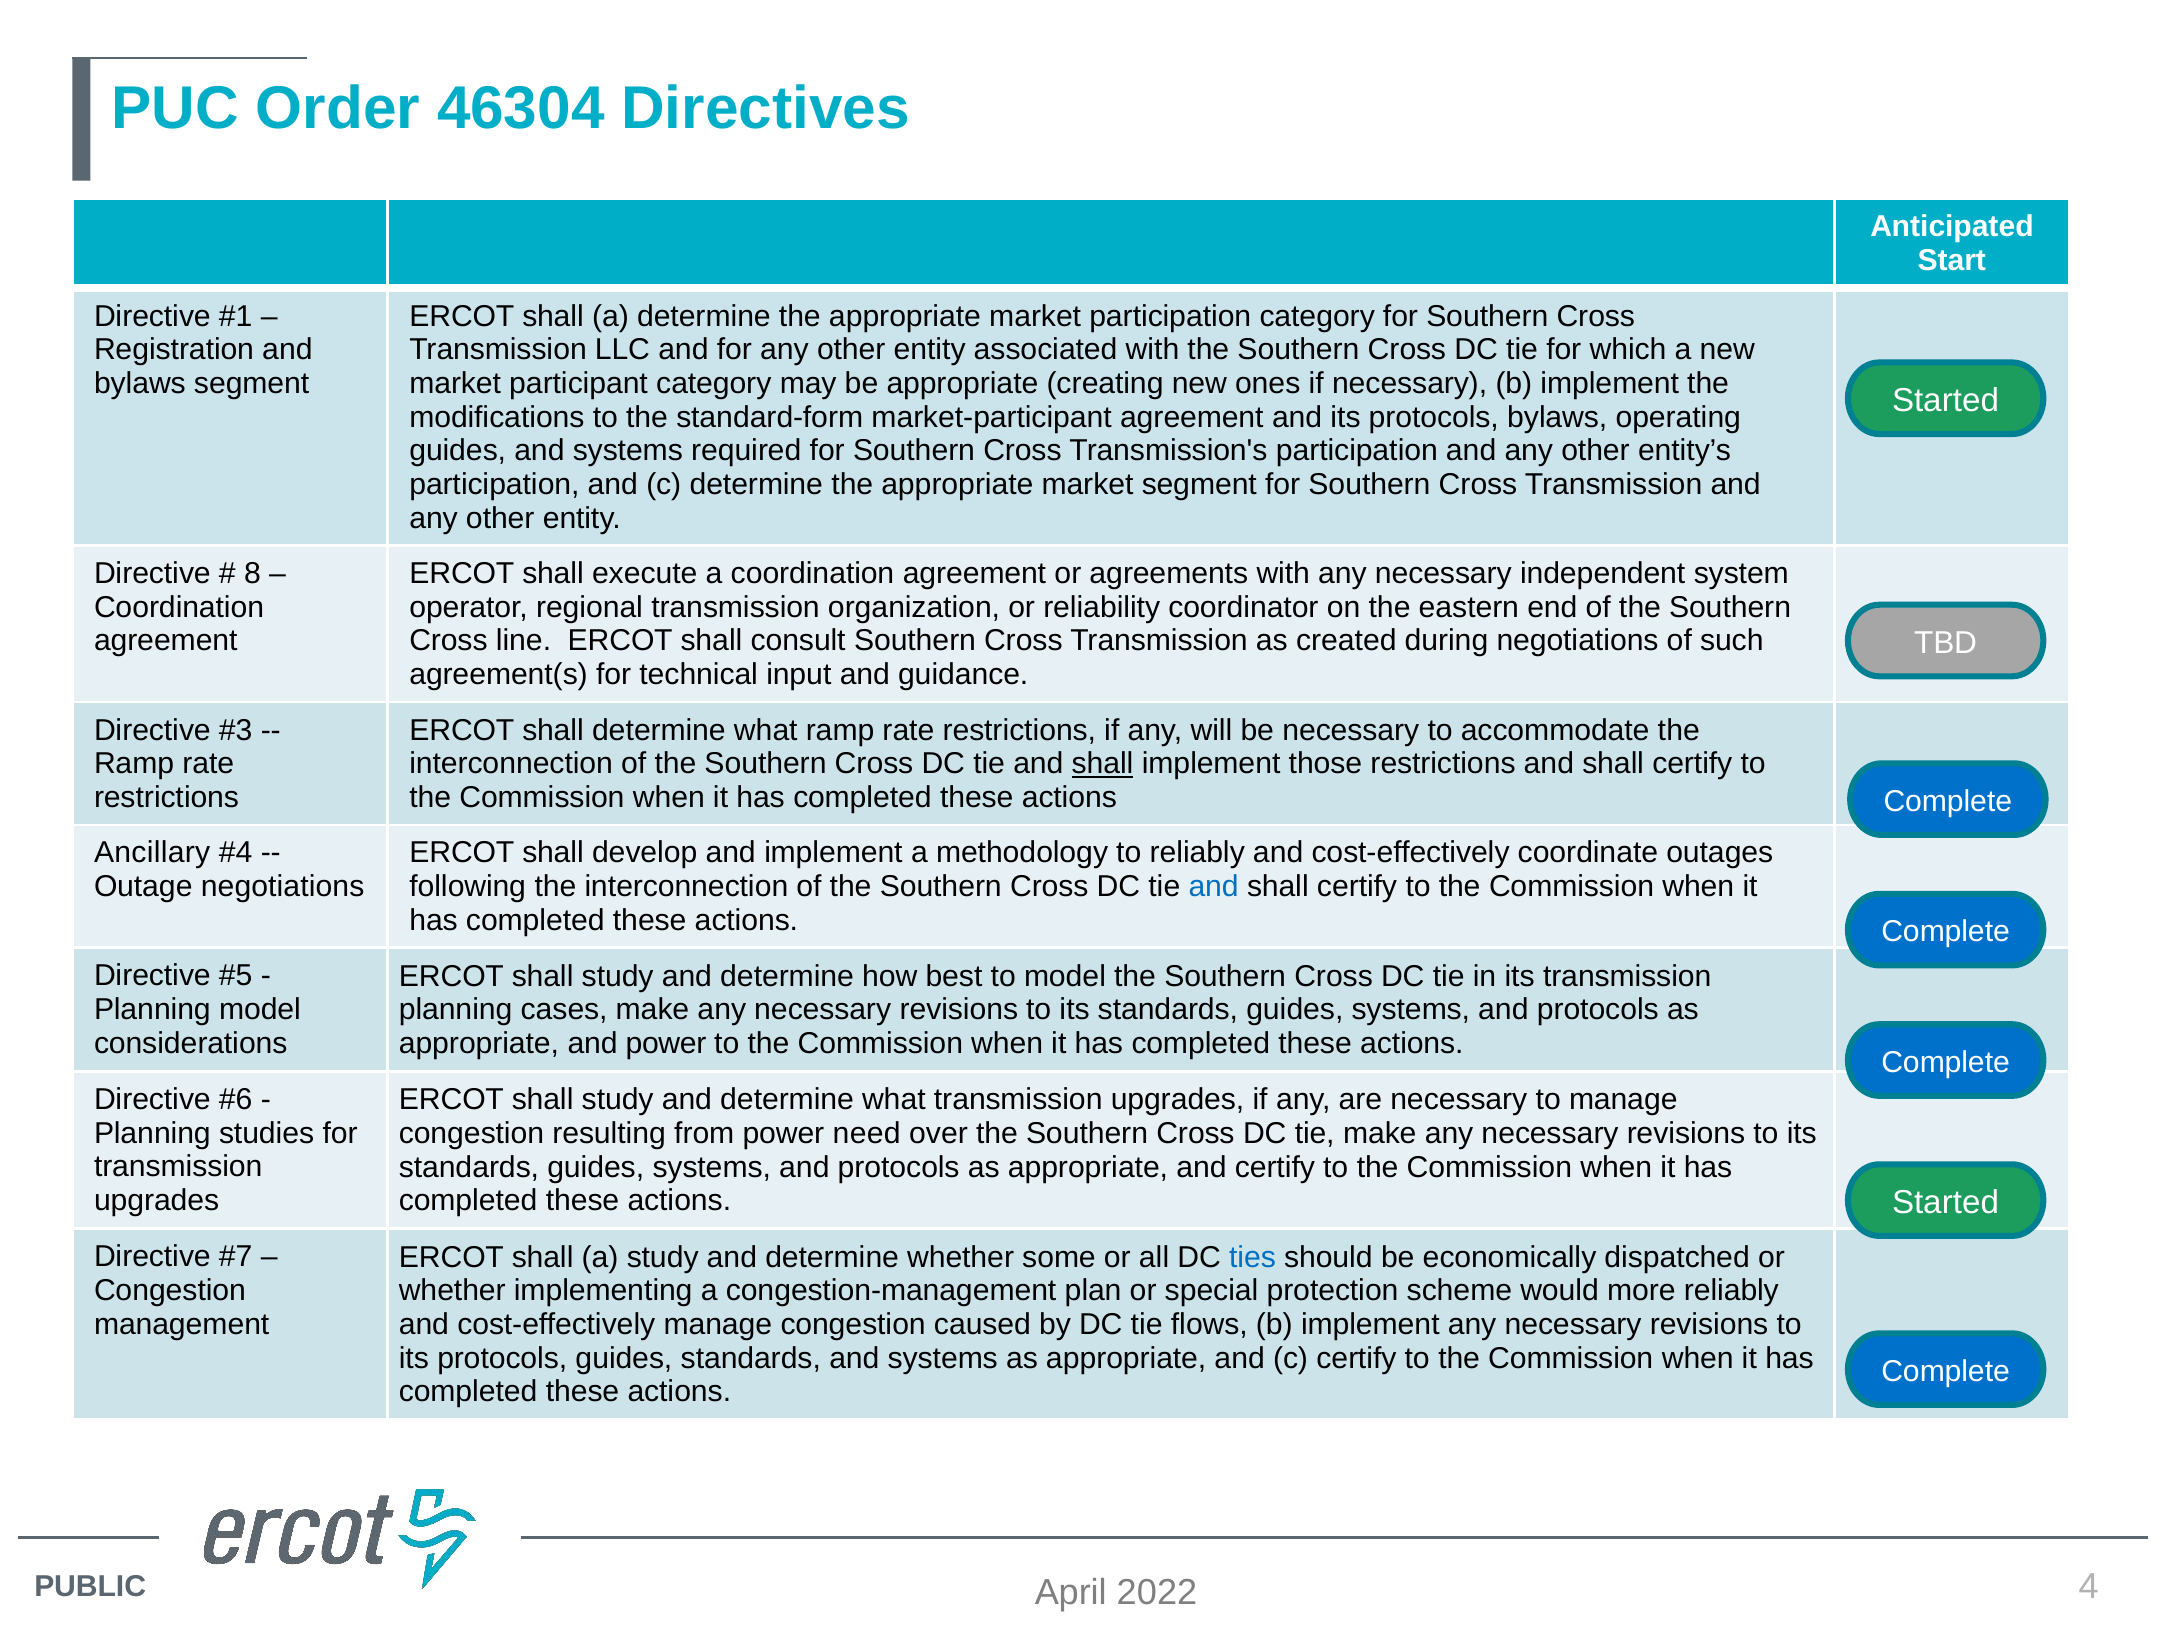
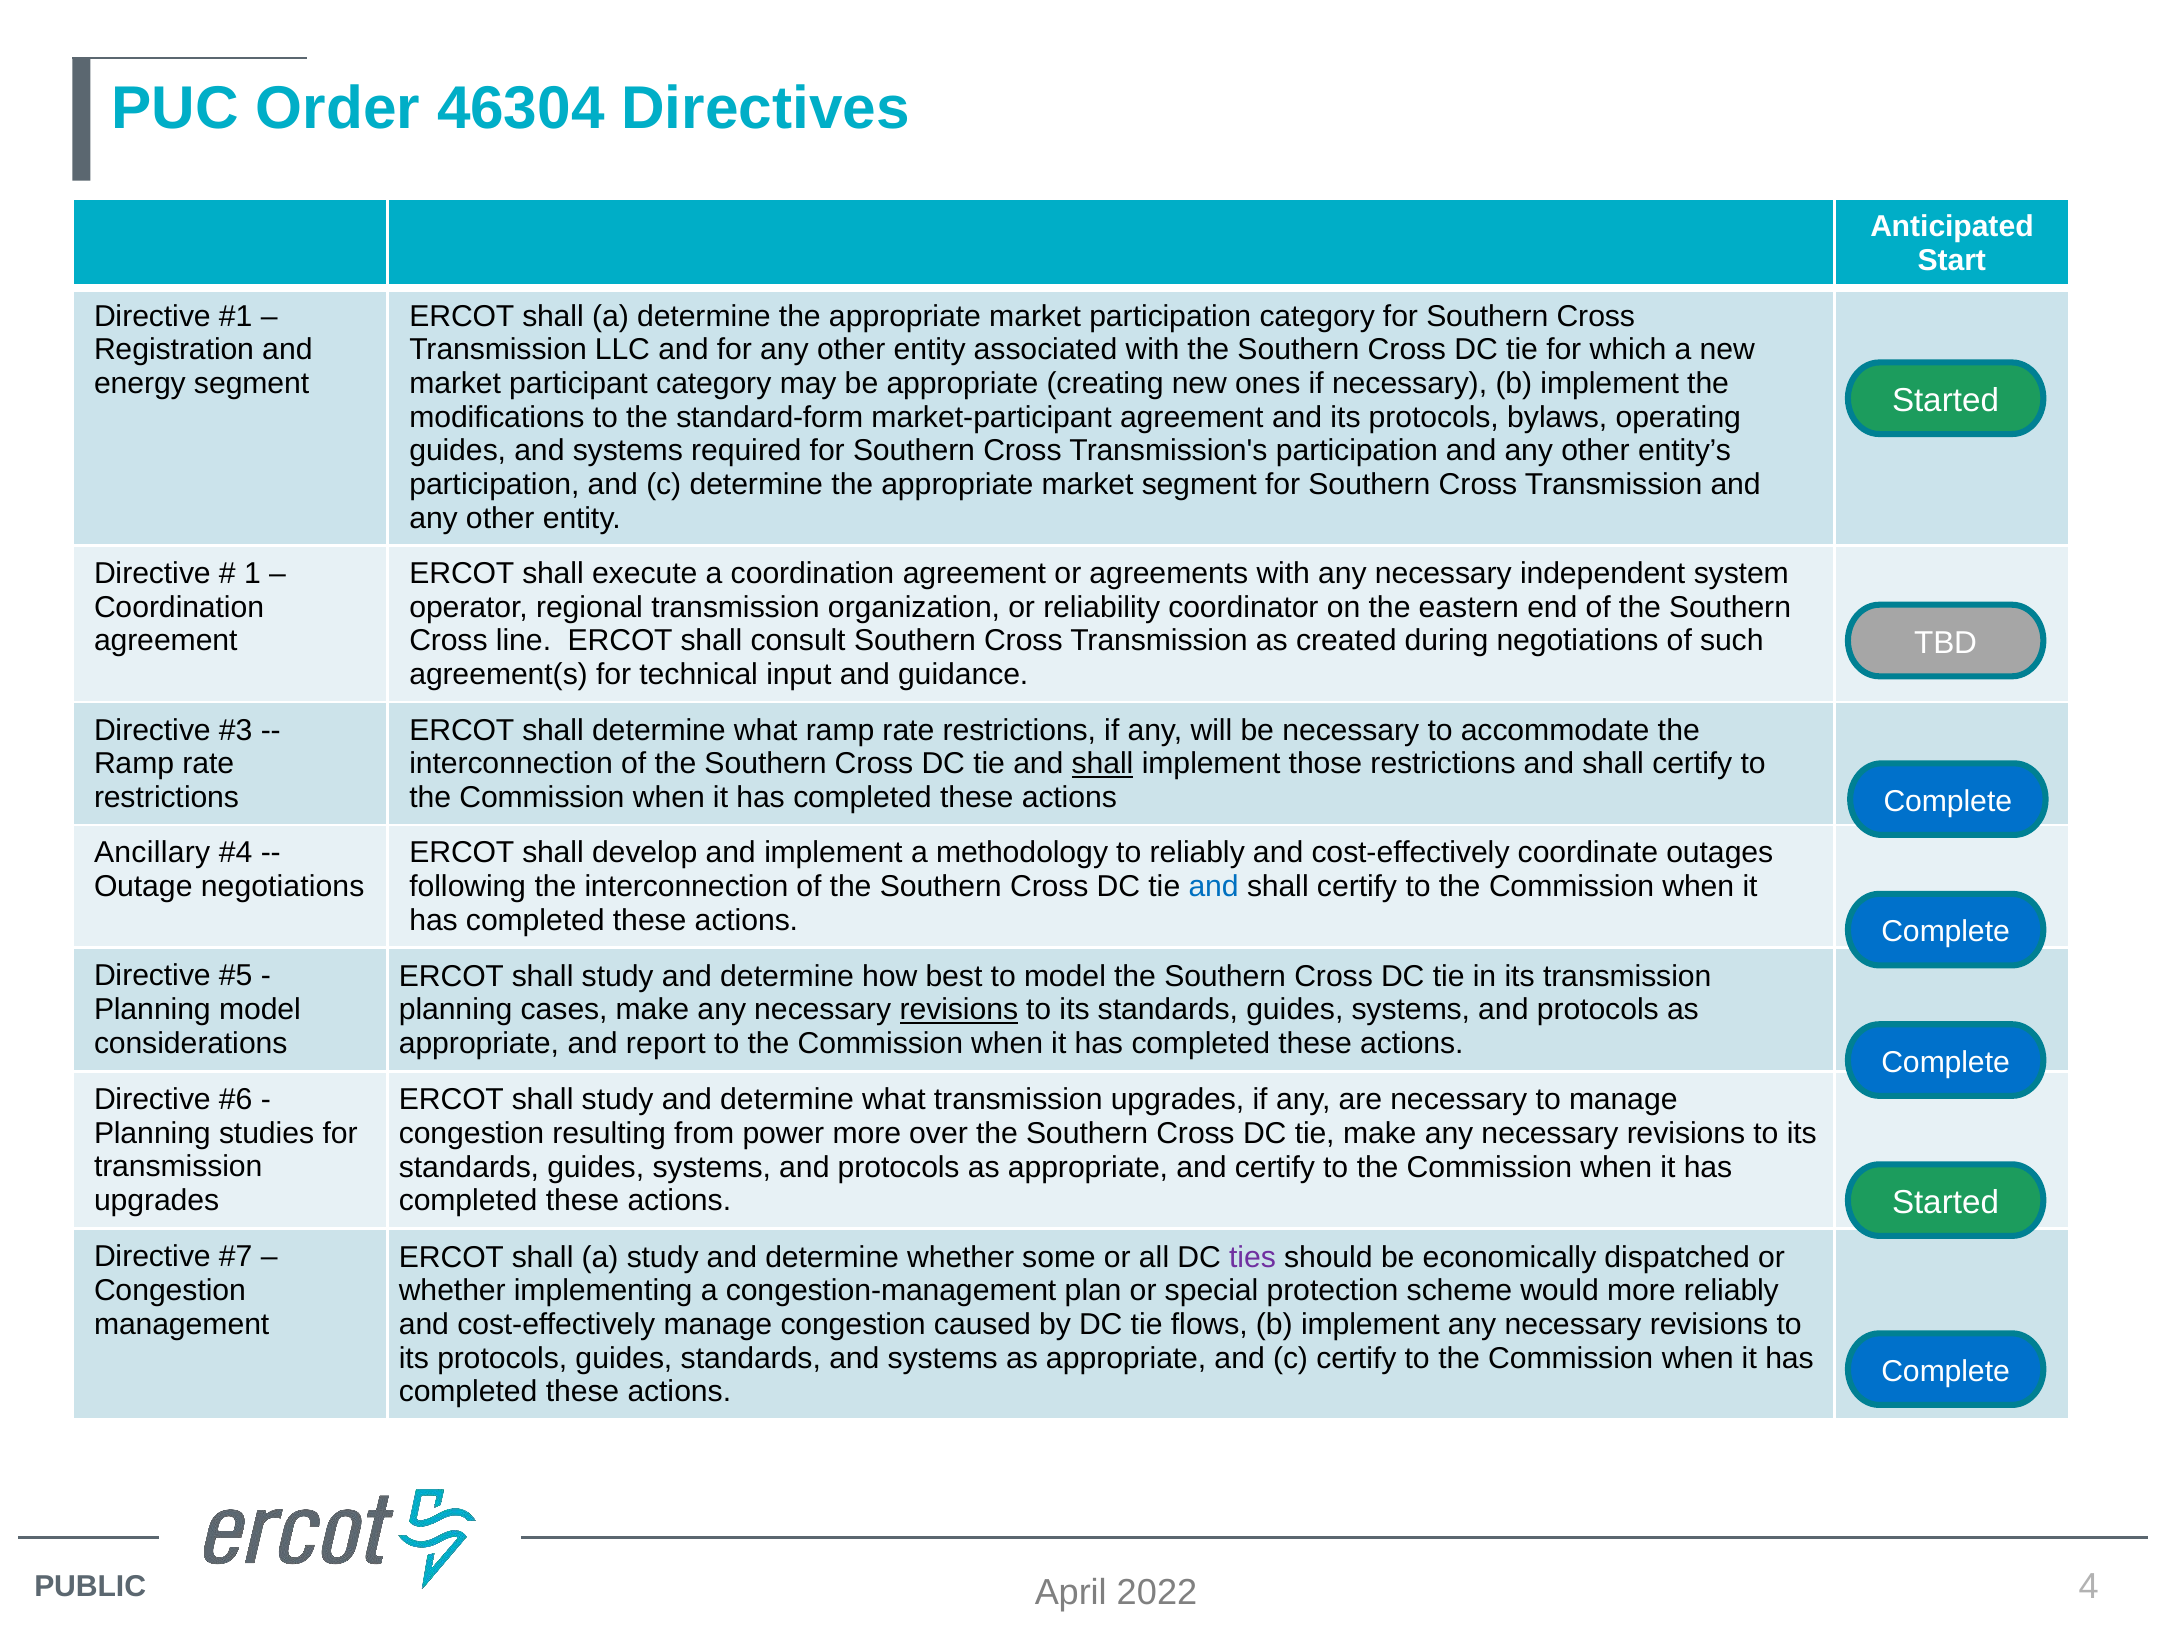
bylaws: bylaws -> energy (140, 383)
8: 8 -> 1 (252, 573)
revisions underline: none -> present (959, 1010)
and power: power -> report (666, 1043)
power need: need -> more (867, 1133)
ties colour: blue -> purple (1253, 1257)
